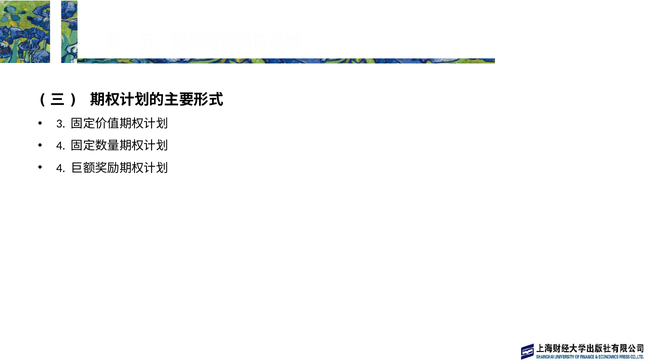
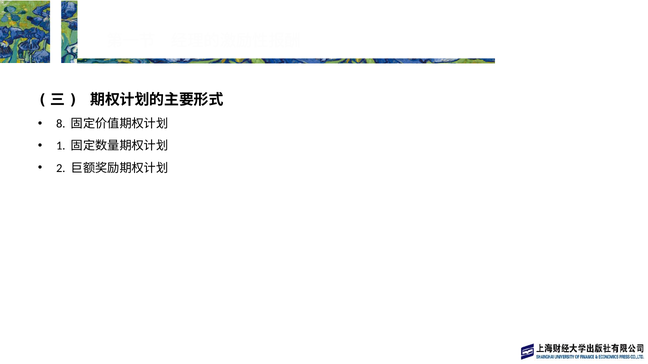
3: 3 -> 8 (61, 124)
4: 4 -> 1 (61, 146)
4: 4 -> 2 (61, 168)
